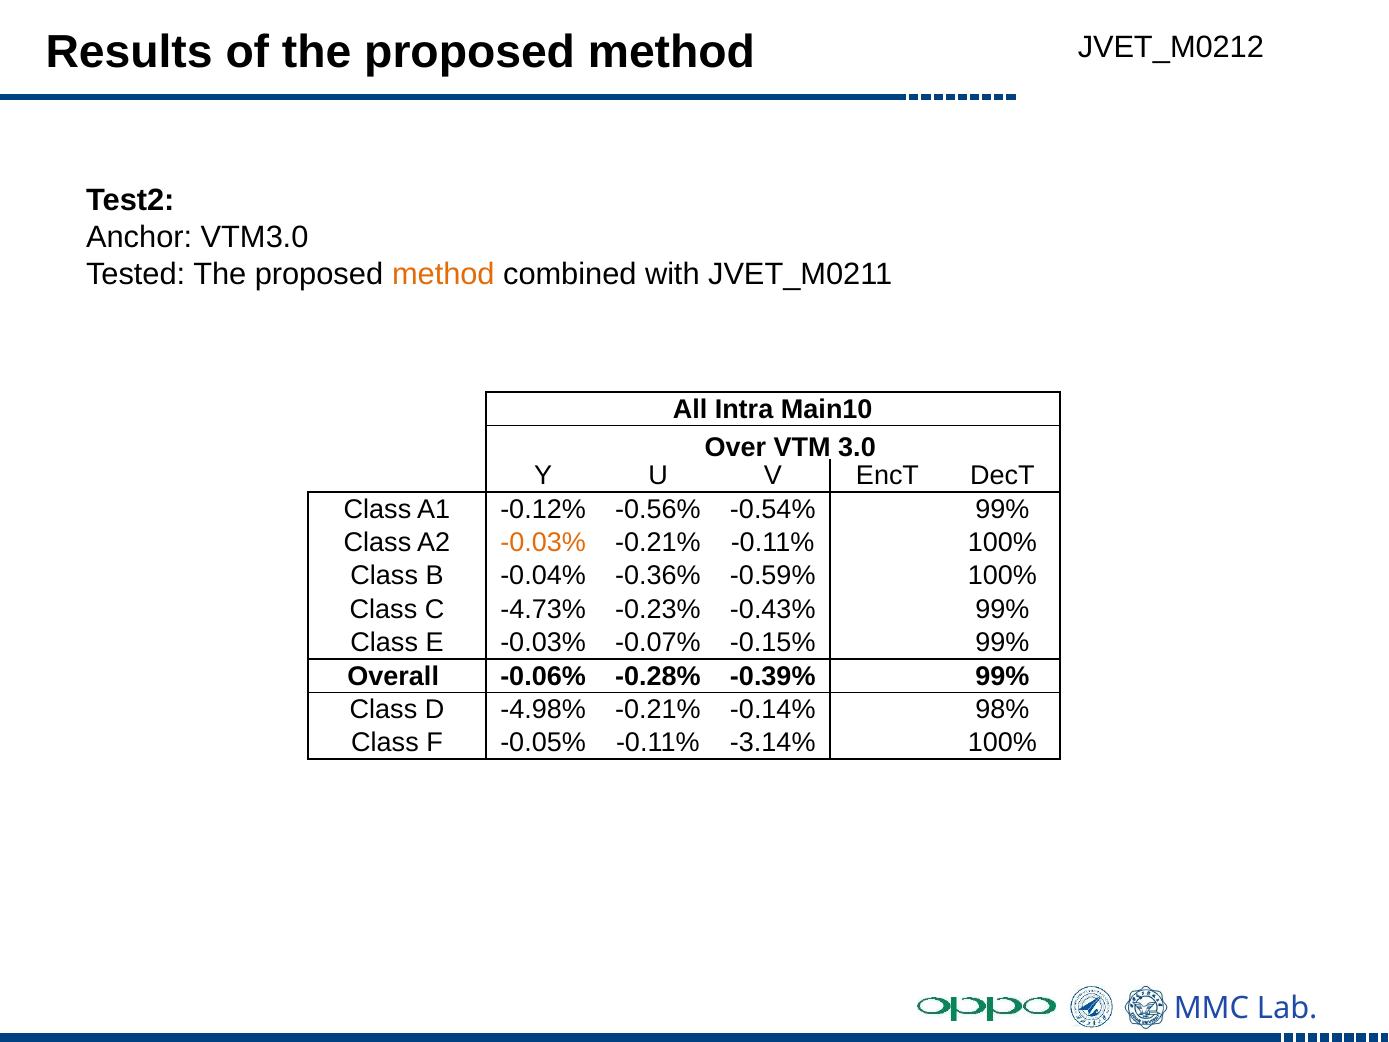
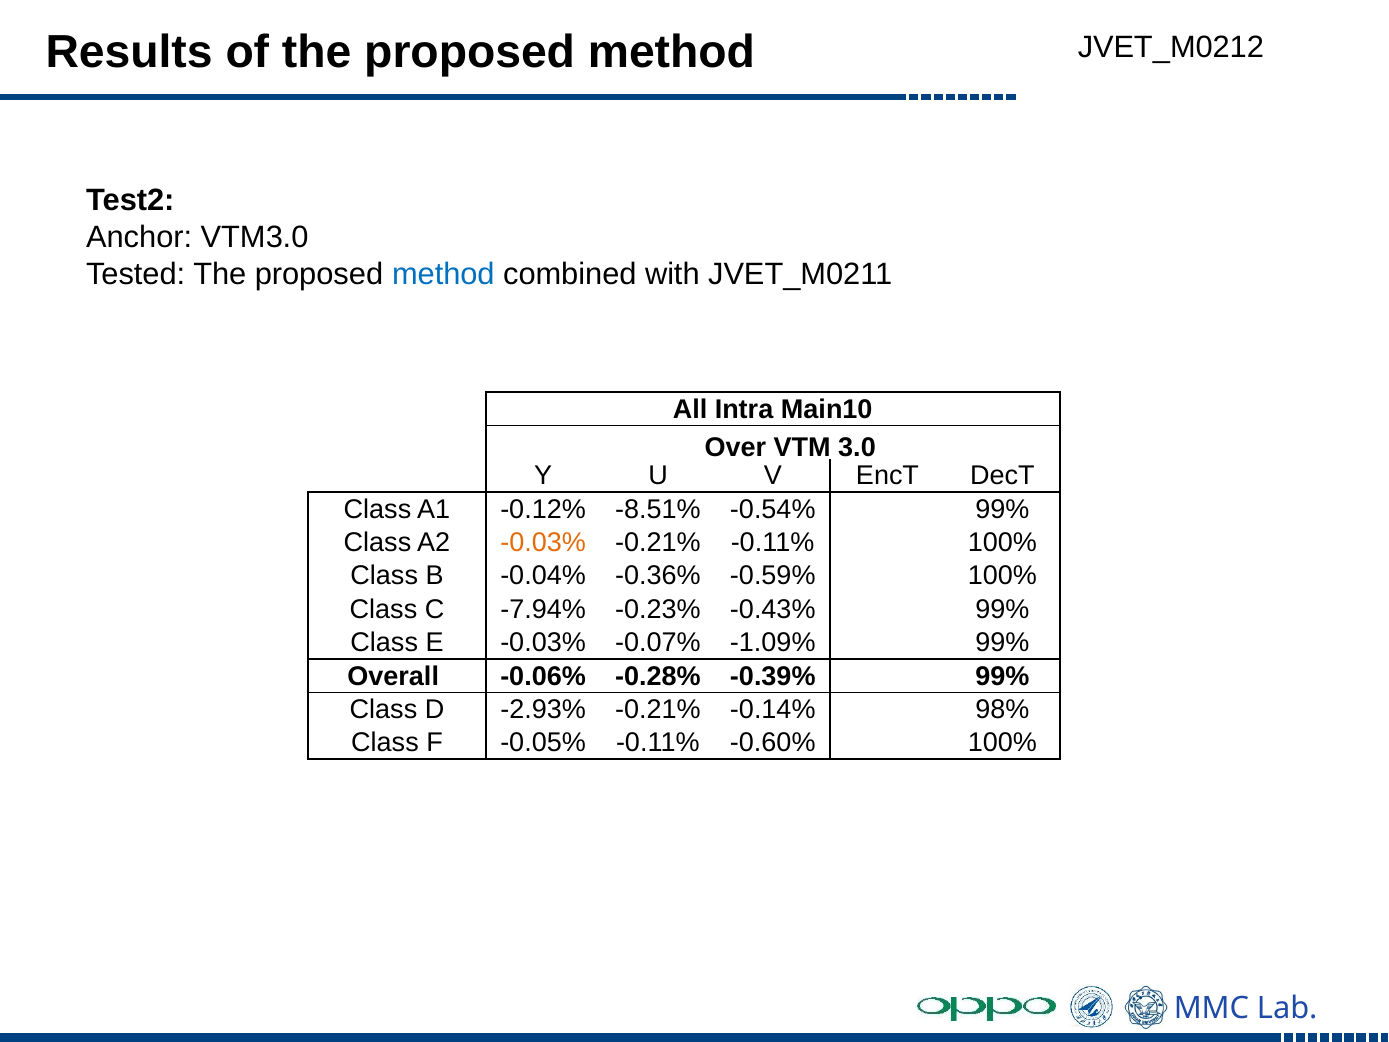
method colour: orange -> blue (443, 274)
-0.56%: -0.56% -> -8.51% (658, 509)
-4.73%: -4.73% -> -7.94% (543, 609)
-0.15%: -0.15% -> -1.09% (773, 643)
-4.98%: -4.98% -> -2.93% (543, 709)
-3.14%: -3.14% -> -0.60% (773, 743)
